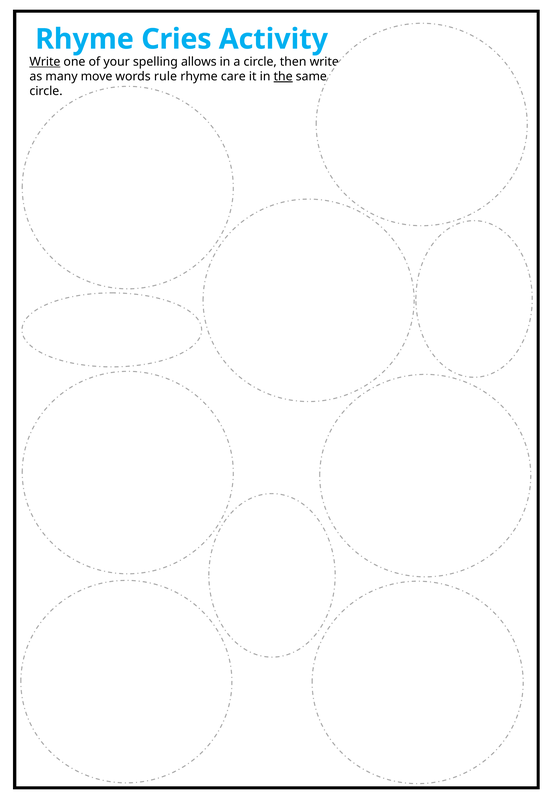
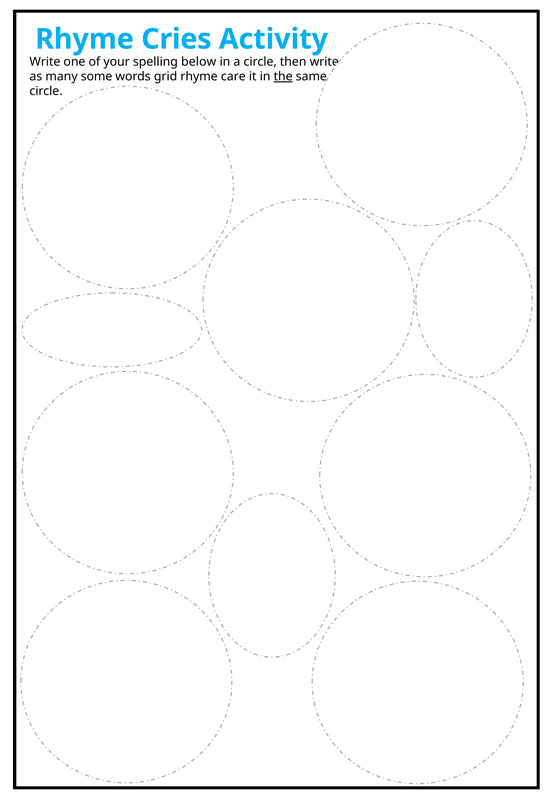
Write underline: present -> none (45, 62)
allows: allows -> below (199, 62)
move: move -> some (97, 77)
rule: rule -> grid (166, 77)
